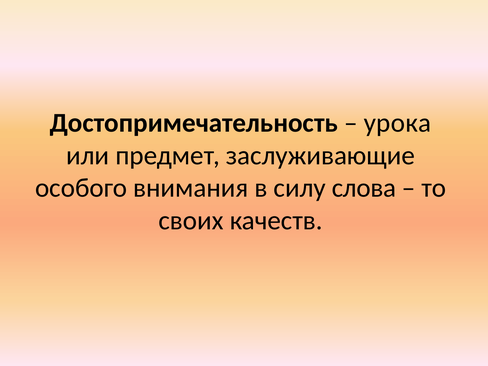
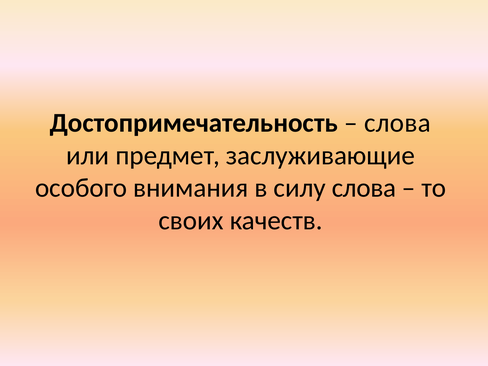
урока: урока -> слова (397, 123)
